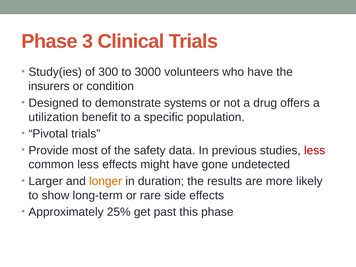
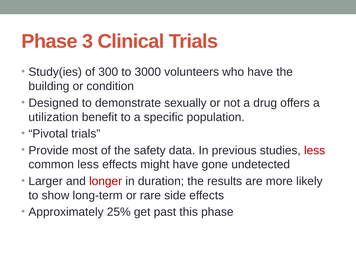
insurers: insurers -> building (49, 86)
systems: systems -> sexually (185, 103)
longer colour: orange -> red (106, 181)
